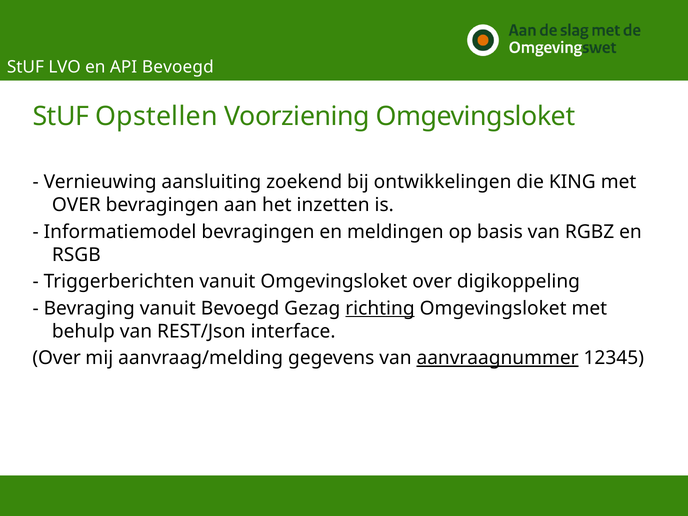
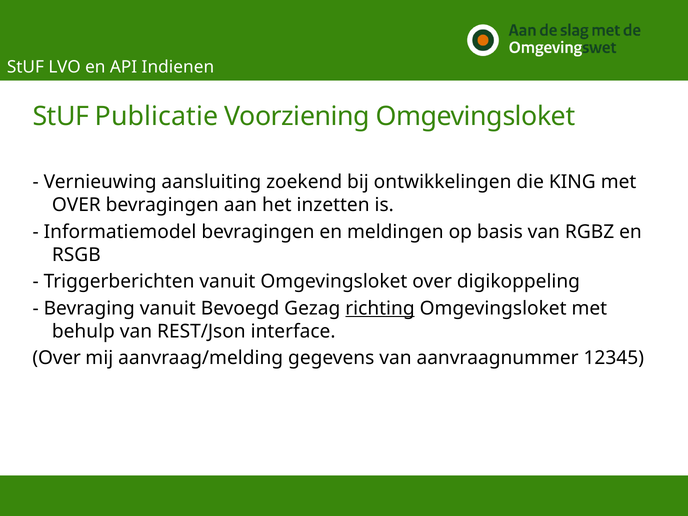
API Bevoegd: Bevoegd -> Indienen (178, 67)
Opstellen: Opstellen -> Publicatie (157, 116)
aanvraagnummer underline: present -> none (498, 358)
